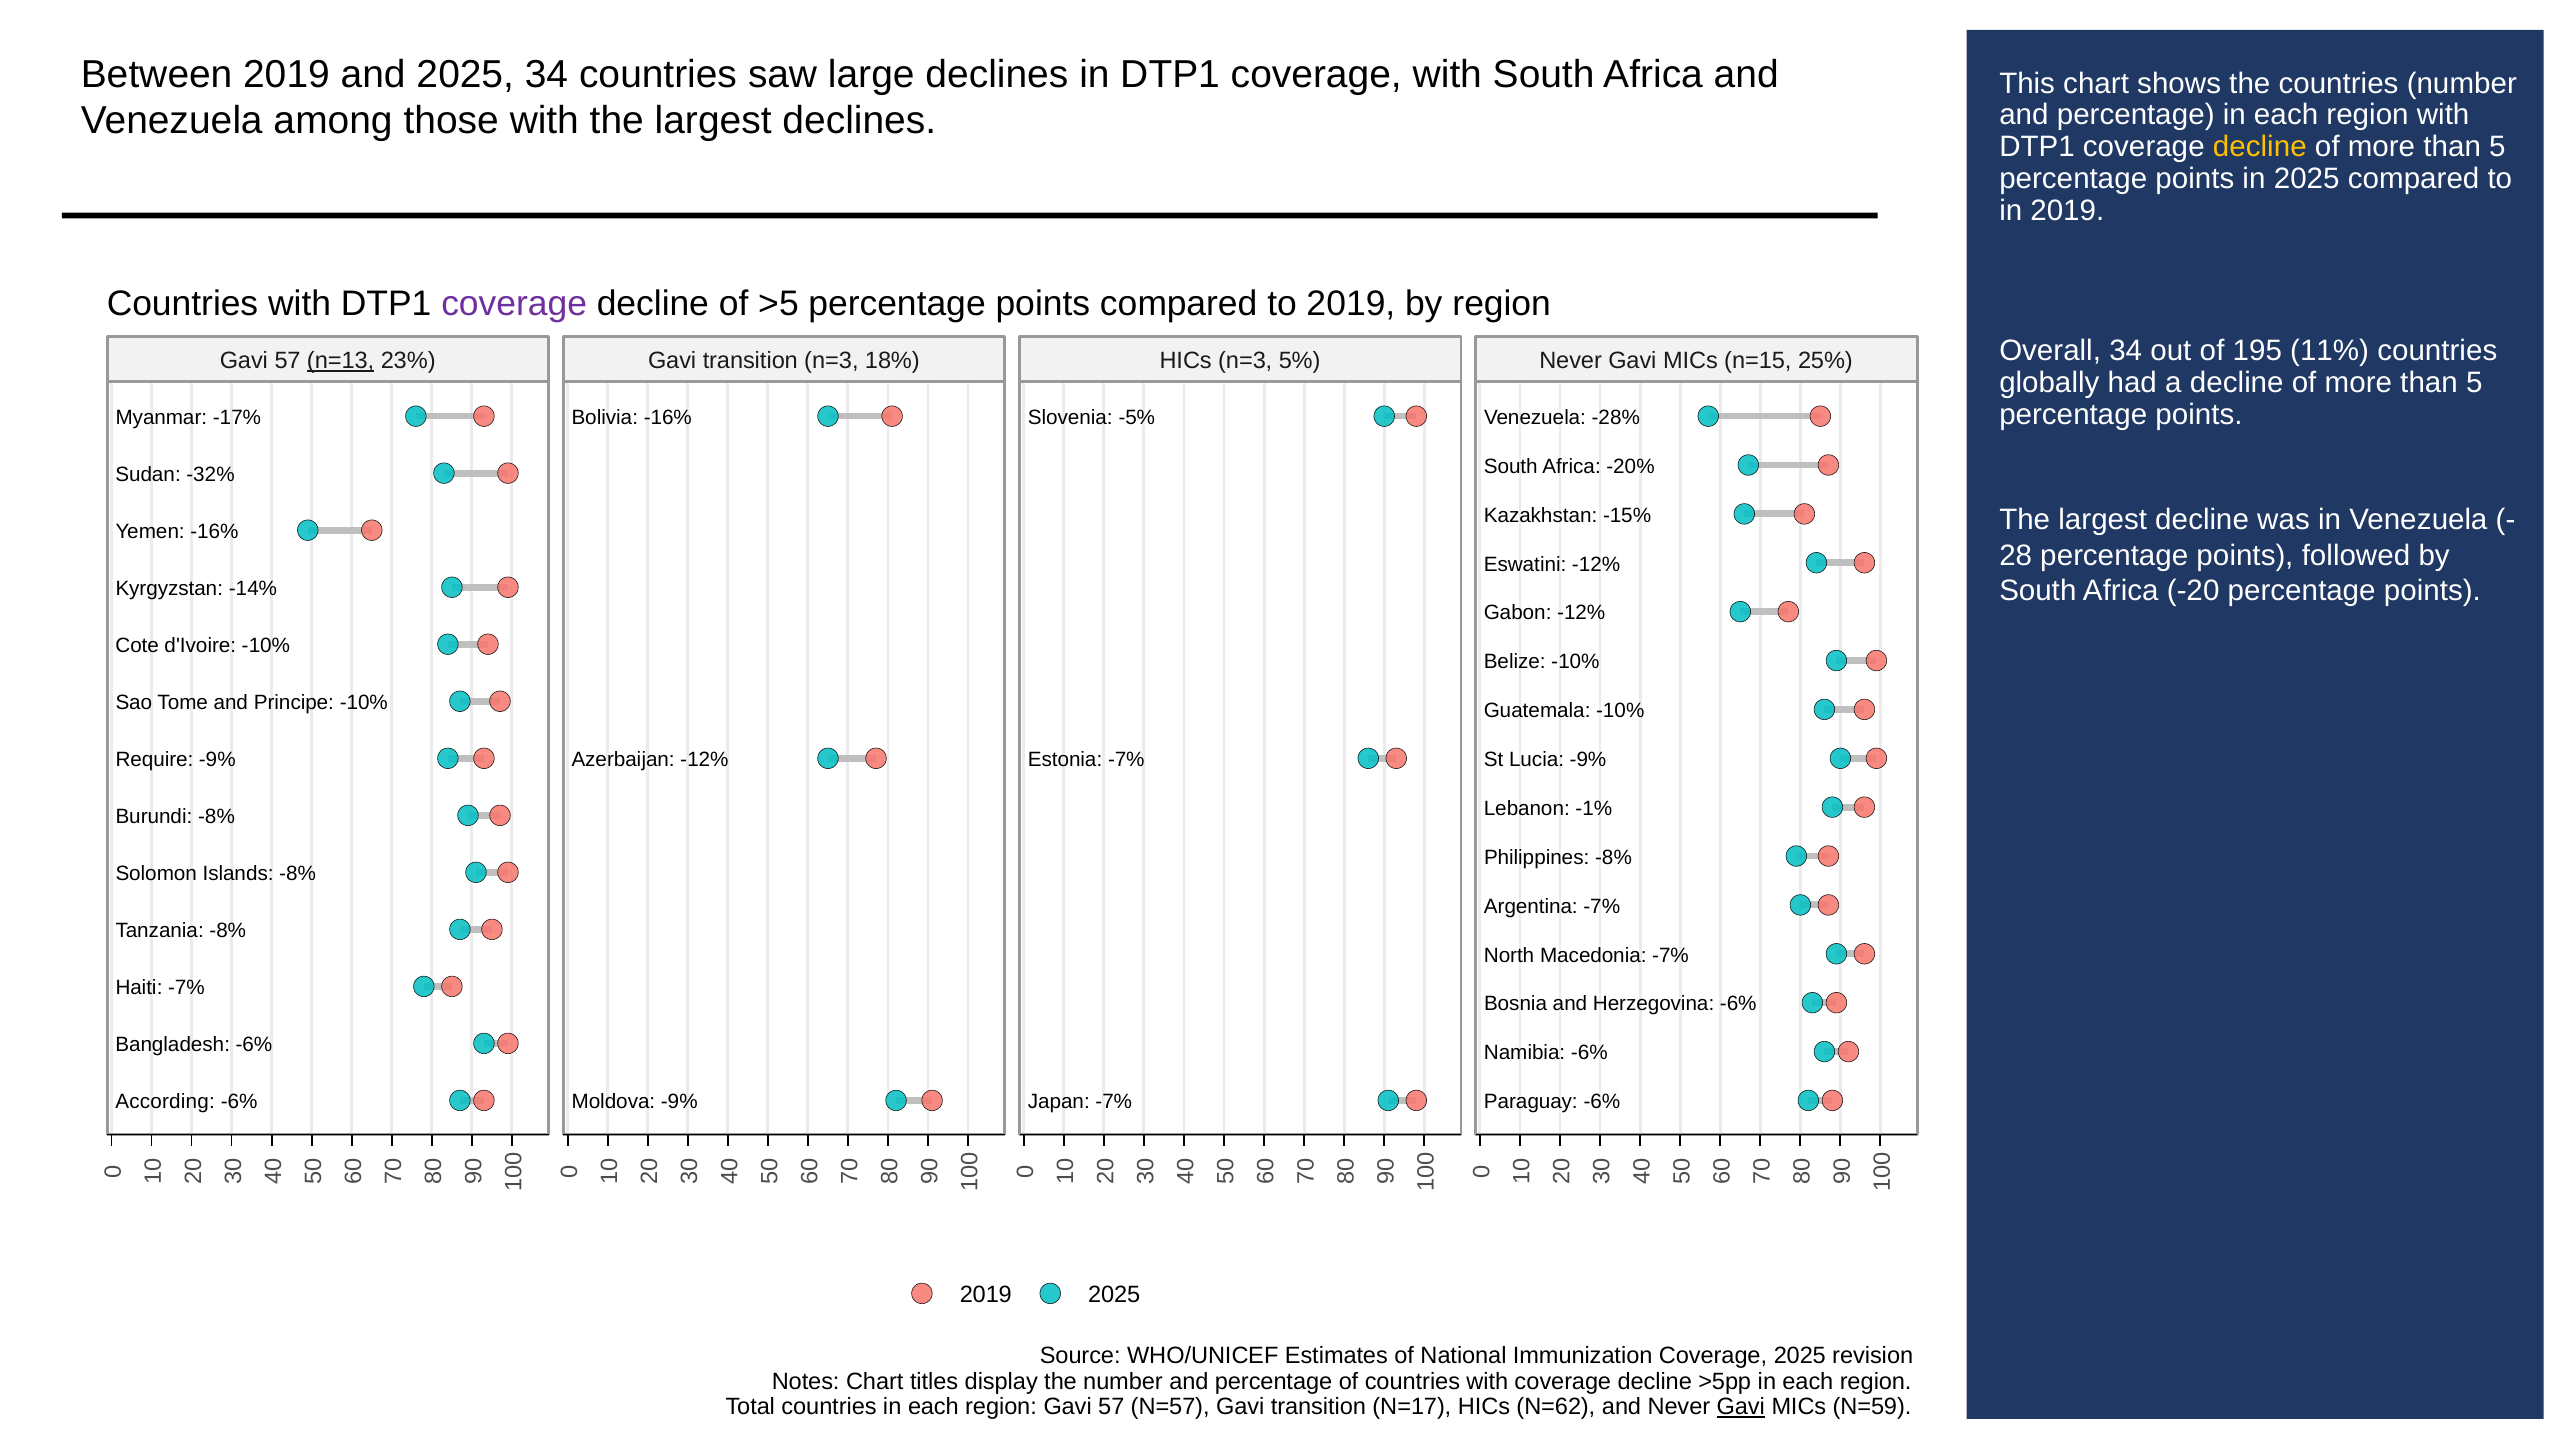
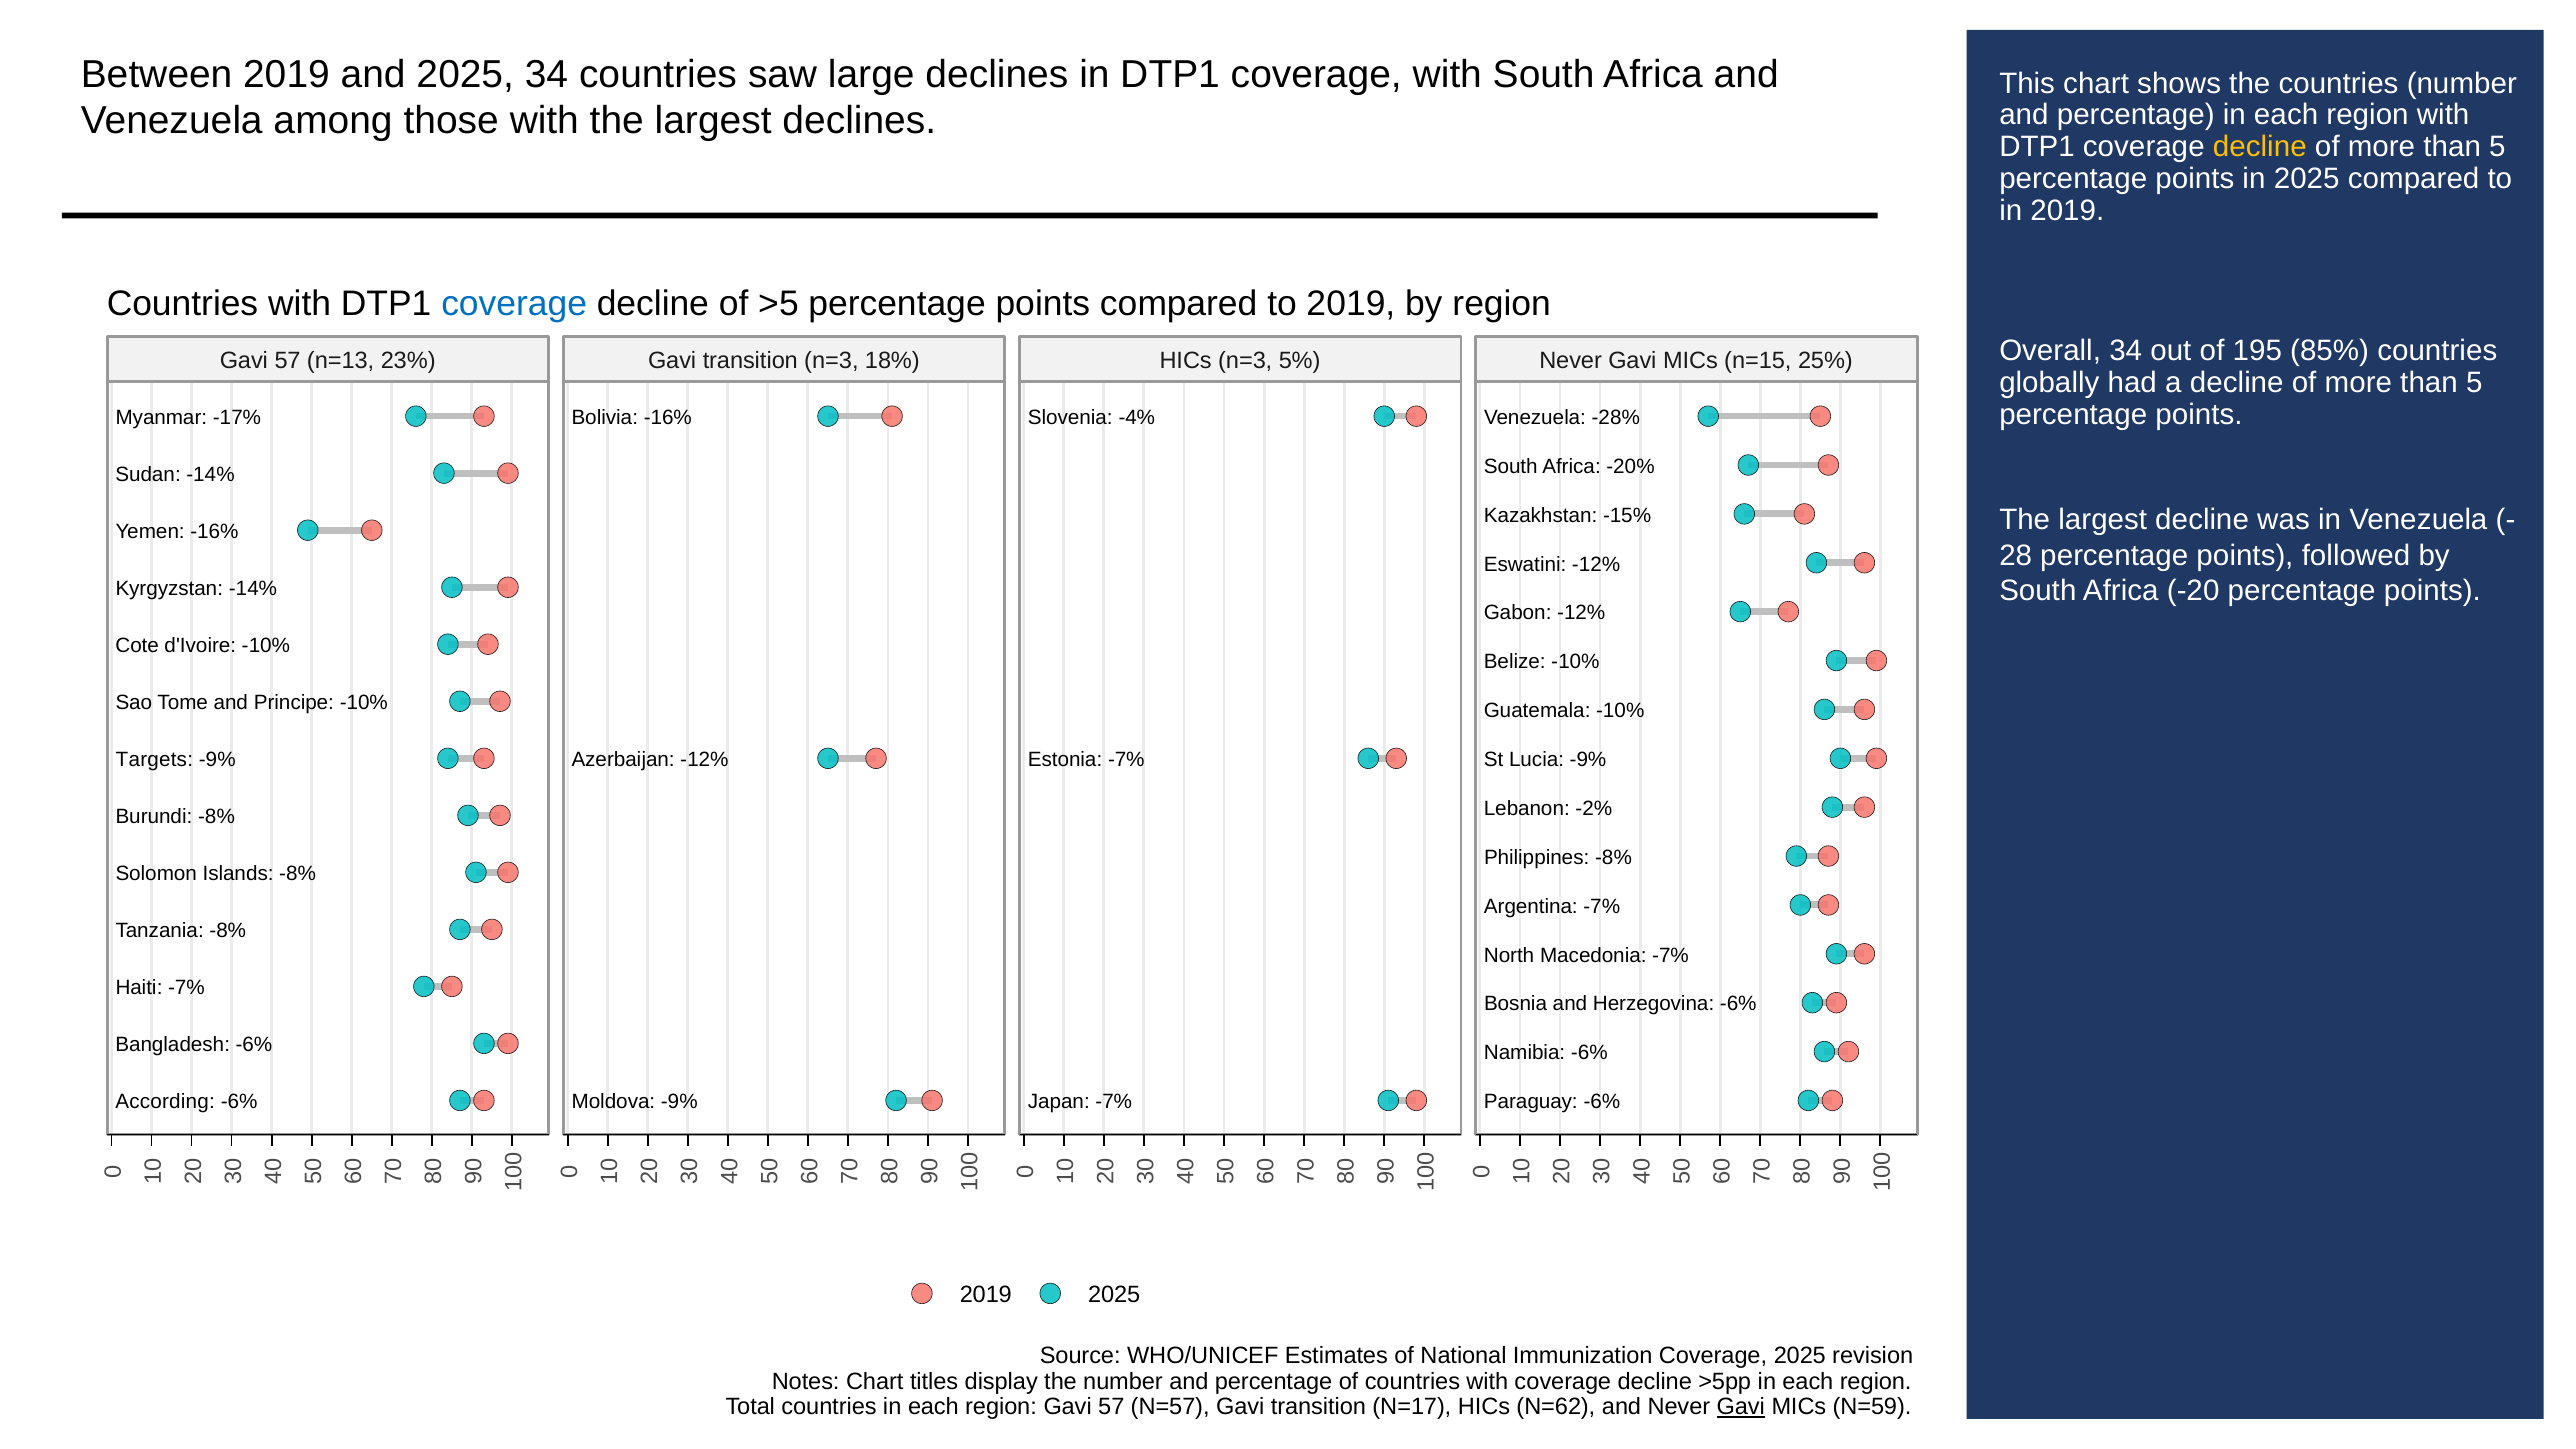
coverage colour: purple -> blue (514, 304)
11%: 11% -> 85% (2330, 351)
n=13 underline: present -> none (341, 361)
-5%: -5% -> -4% (1137, 418)
Sudan -32%: -32% -> -14% (210, 475)
Require: Require -> Targets (154, 760)
-1%: -1% -> -2% (1594, 809)
